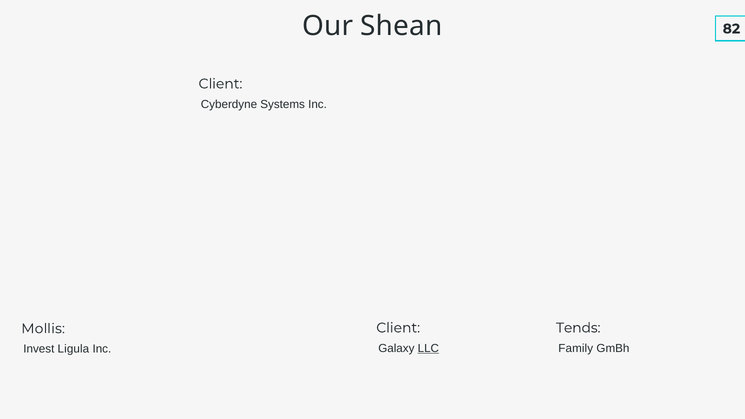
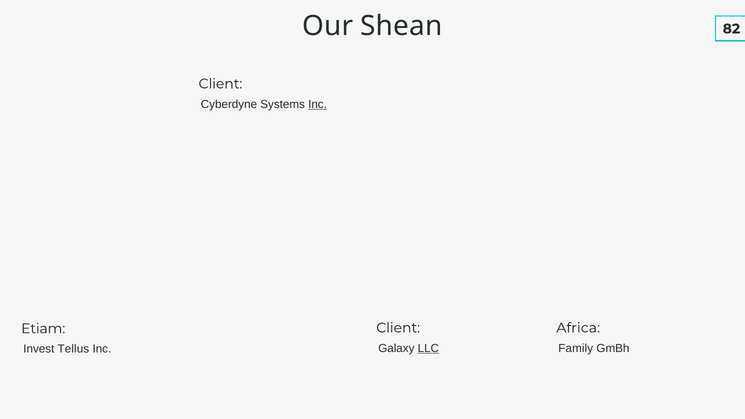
Inc underline: none -> present (318, 104)
Tends: Tends -> Africa (578, 328)
Mollis: Mollis -> Etiam (43, 329)
Ligula: Ligula -> Tellus (73, 349)
